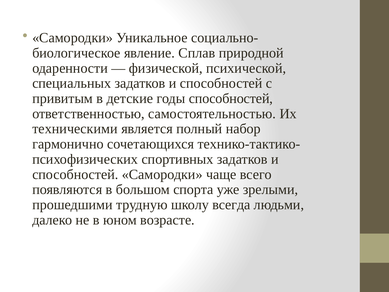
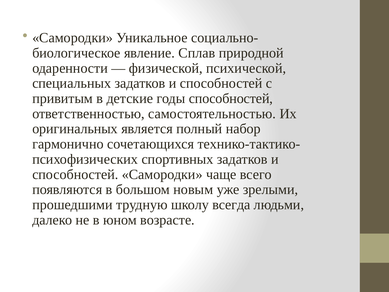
техническими: техническими -> оригинальных (75, 129)
спорта: спорта -> новым (193, 189)
